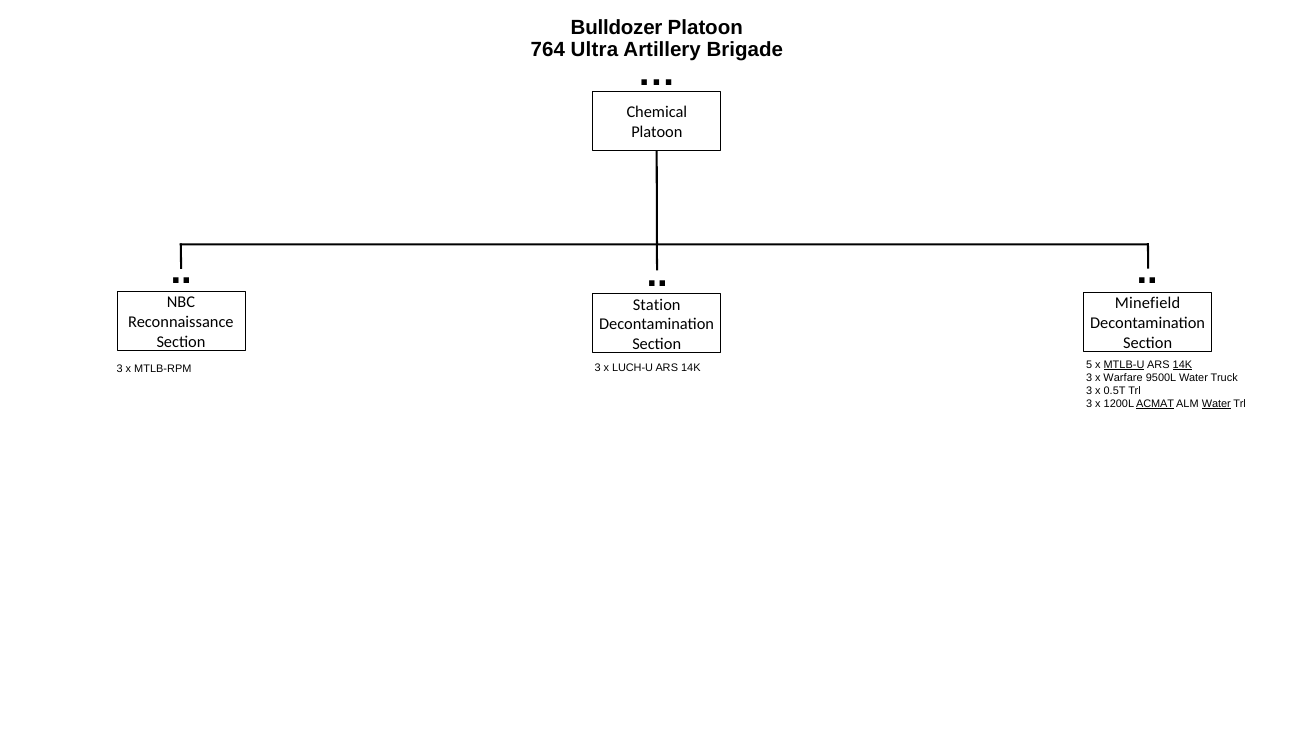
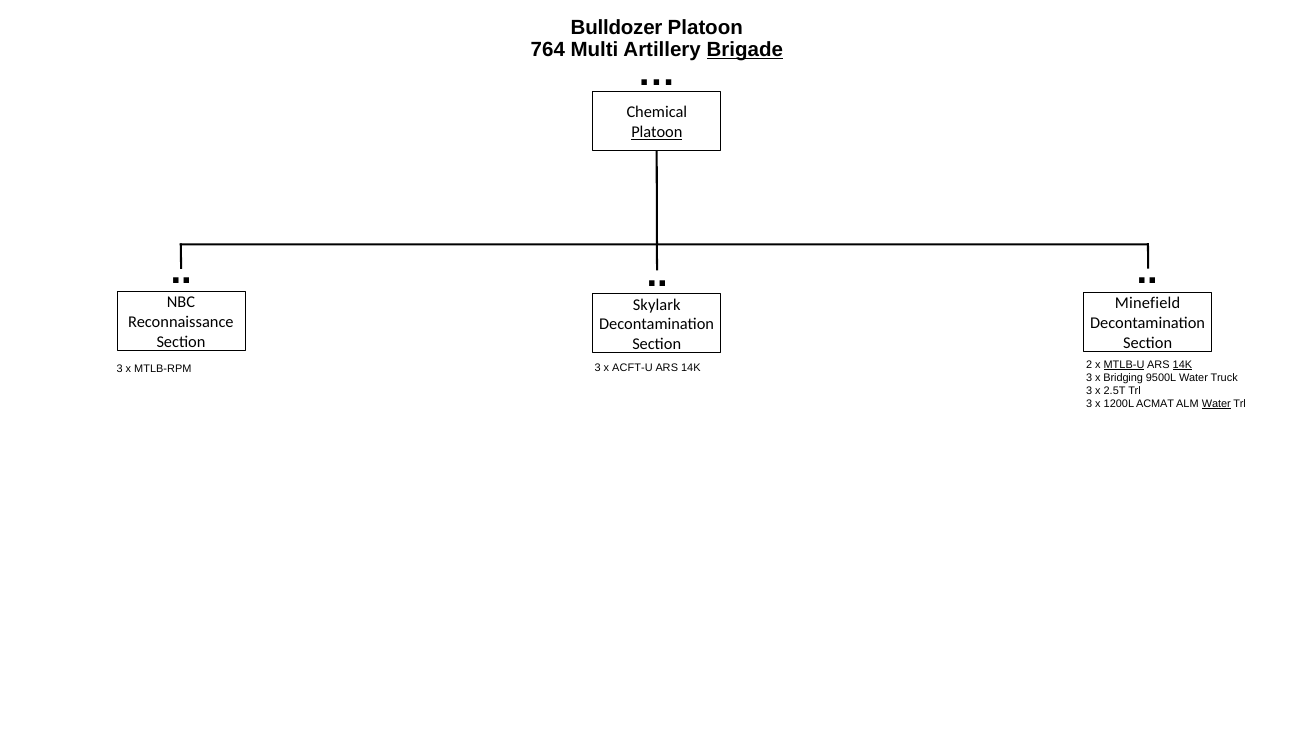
Ultra: Ultra -> Multi (595, 50)
Brigade underline: none -> present (745, 50)
Platoon underline: none -> present (657, 132)
Station: Station -> Skylark (657, 305)
LUCH-U: LUCH-U -> ACFT-U (632, 368)
5: 5 -> 2 (1089, 365)
Warfare: Warfare -> Bridging (1123, 378)
0.5T: 0.5T -> 2.5T (1115, 391)
ACMAT underline: present -> none (1155, 404)
